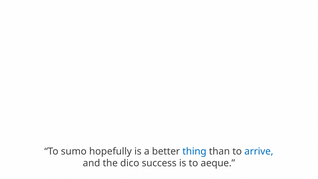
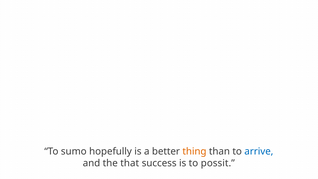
thing colour: blue -> orange (194, 151)
dico: dico -> that (130, 163)
aeque: aeque -> possit (218, 163)
